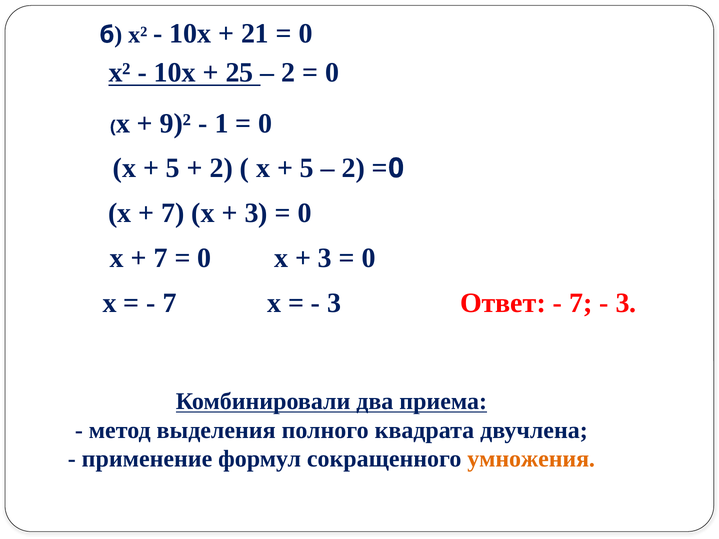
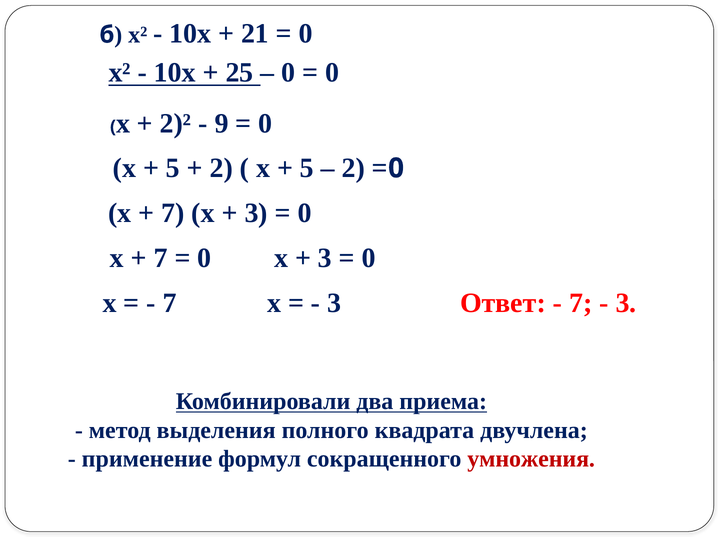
2: 2 -> 0 (288, 73)
9)²: 9)² -> 2)² (176, 123)
1: 1 -> 9 (222, 123)
умножения colour: orange -> red (531, 459)
